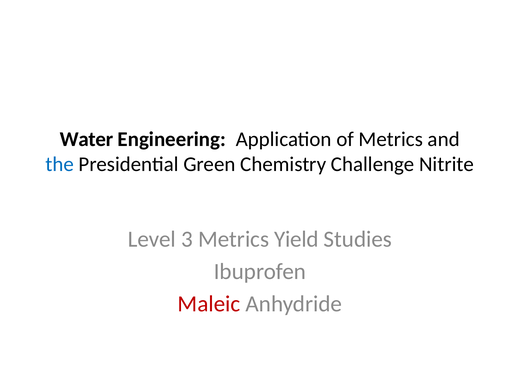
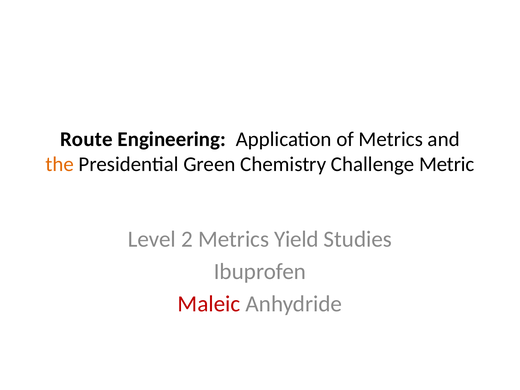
Water: Water -> Route (86, 139)
the colour: blue -> orange (60, 164)
Nitrite: Nitrite -> Metric (447, 164)
3: 3 -> 2 (187, 239)
